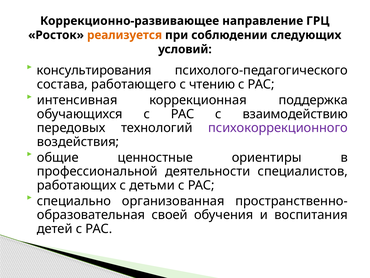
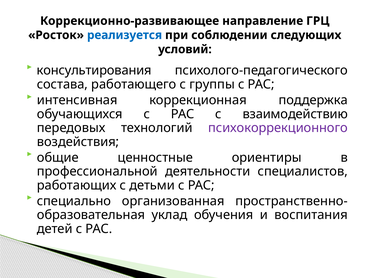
реализуется colour: orange -> blue (125, 35)
чтению: чтению -> группы (212, 84)
своей: своей -> уклад (170, 215)
